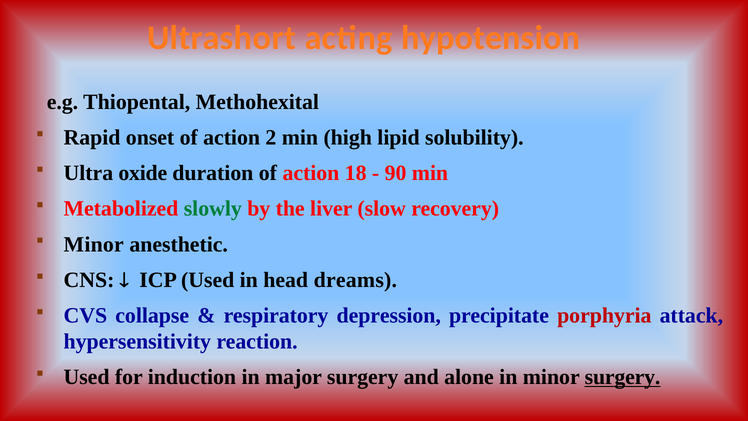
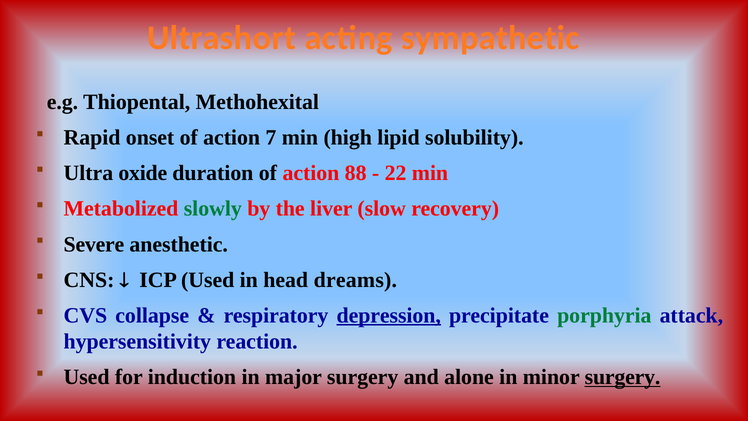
hypotension: hypotension -> sympathetic (491, 38)
2: 2 -> 7 (271, 138)
18: 18 -> 88 (356, 173)
90: 90 -> 22 (396, 173)
Minor: Minor -> Severe (94, 244)
depression underline: none -> present (389, 315)
porphyria colour: red -> green (604, 315)
